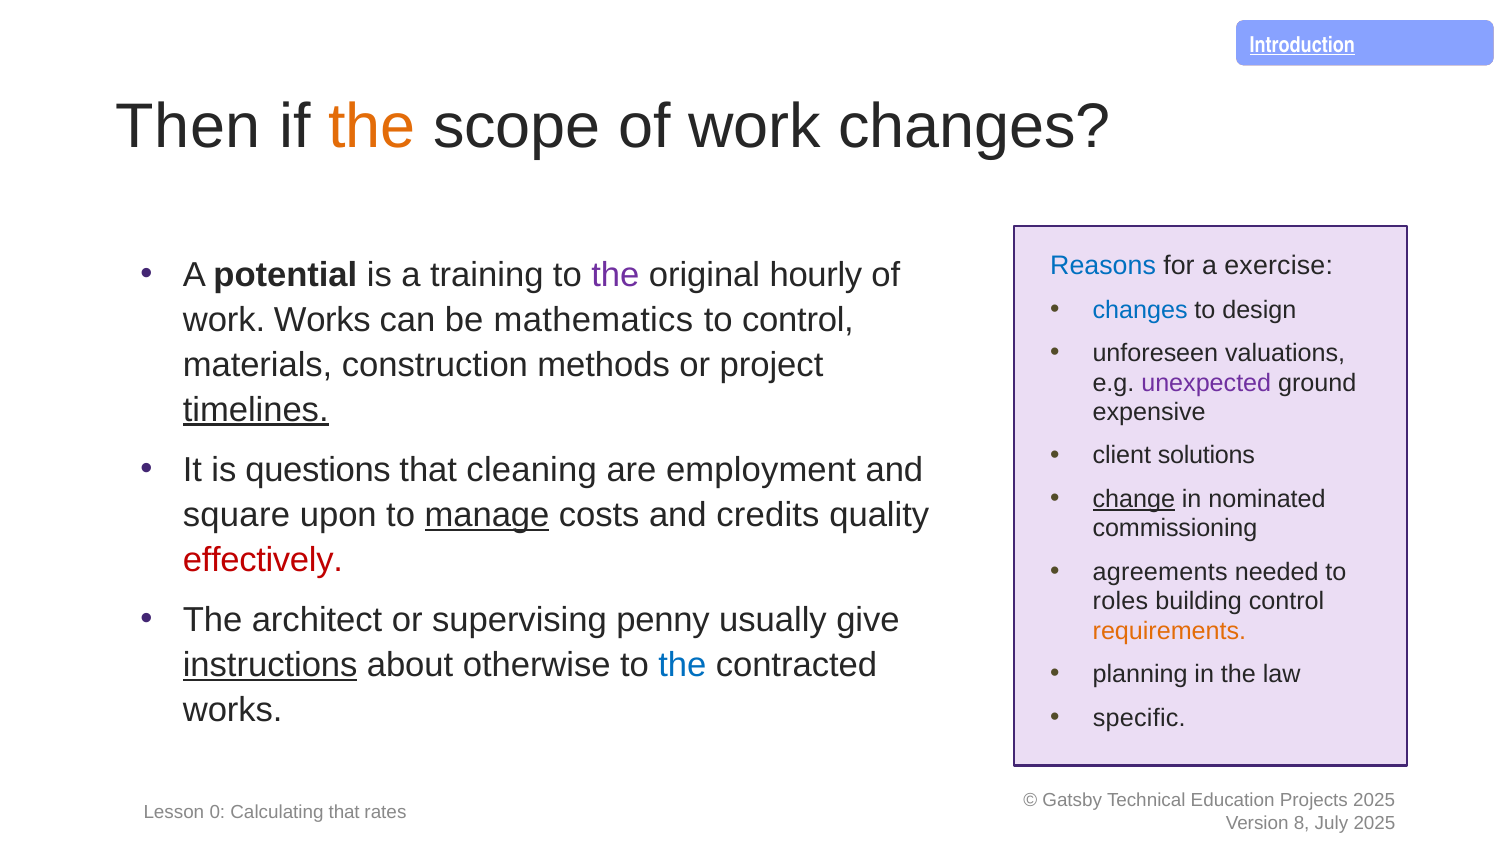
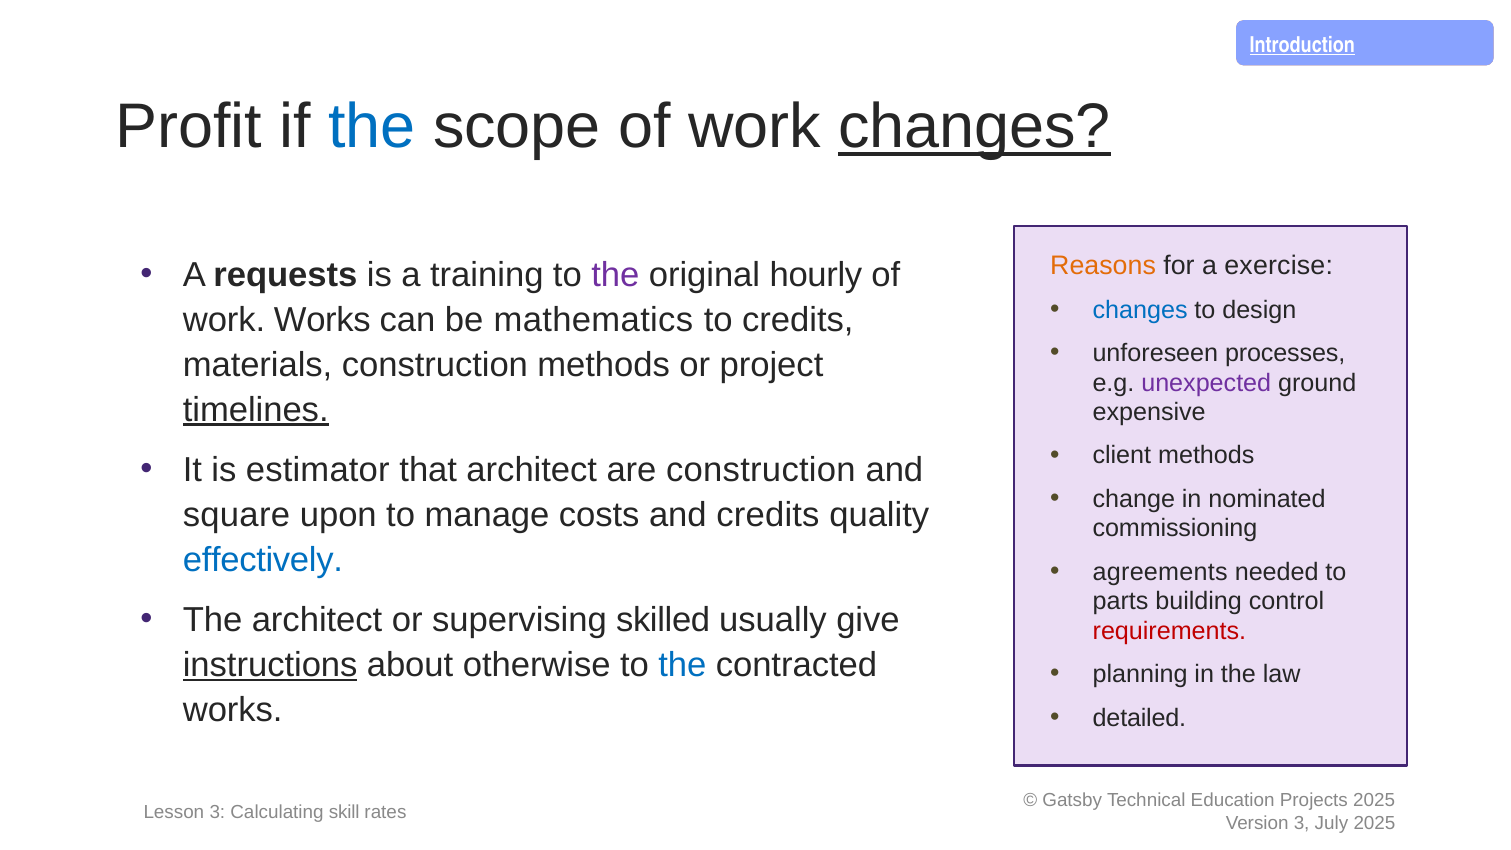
Then: Then -> Profit (189, 127)
the colour: orange -> blue (372, 127)
changes underline: none -> present (975, 127)
Reasons colour: blue -> orange (1103, 266)
potential: potential -> requests (285, 275)
to control: control -> credits (798, 320)
valuations: valuations -> processes (1285, 353)
client solutions: solutions -> methods (1206, 456)
questions: questions -> estimator (318, 470)
that cleaning: cleaning -> architect (532, 470)
are employment: employment -> construction (761, 470)
change underline: present -> none (1134, 499)
manage underline: present -> none (487, 515)
effectively colour: red -> blue (263, 560)
roles: roles -> parts (1121, 601)
penny: penny -> skilled (663, 620)
requirements colour: orange -> red (1169, 631)
specific: specific -> detailed (1139, 718)
Lesson 0: 0 -> 3 (217, 813)
Calculating that: that -> skill (344, 813)
8: 8 -> 3 (1302, 823)
